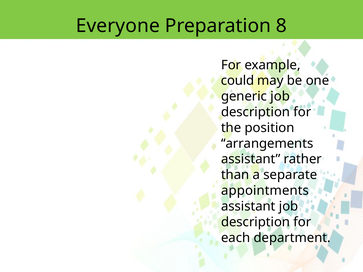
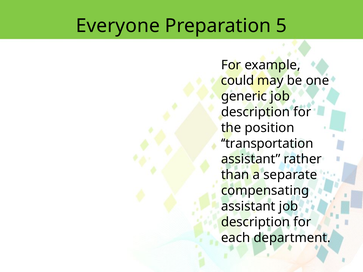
8: 8 -> 5 (281, 26)
arrangements: arrangements -> transportation (267, 144)
appointments: appointments -> compensating (265, 191)
